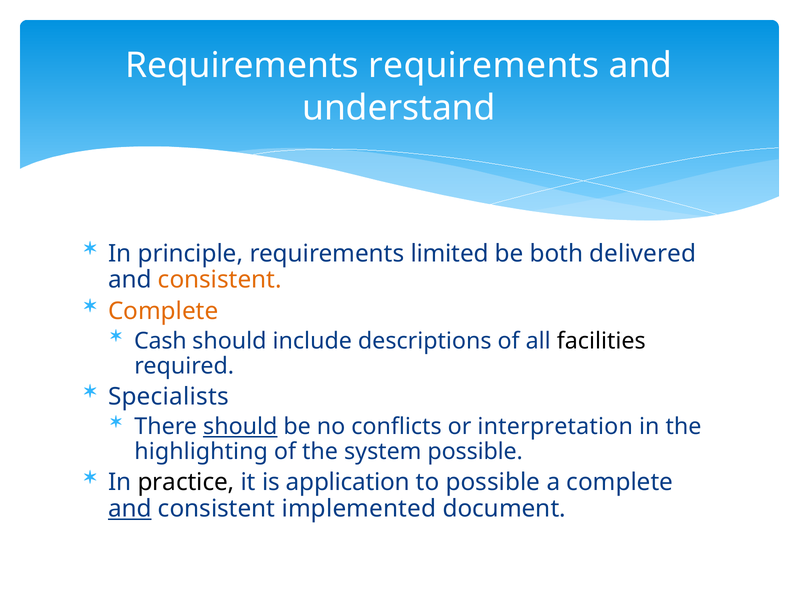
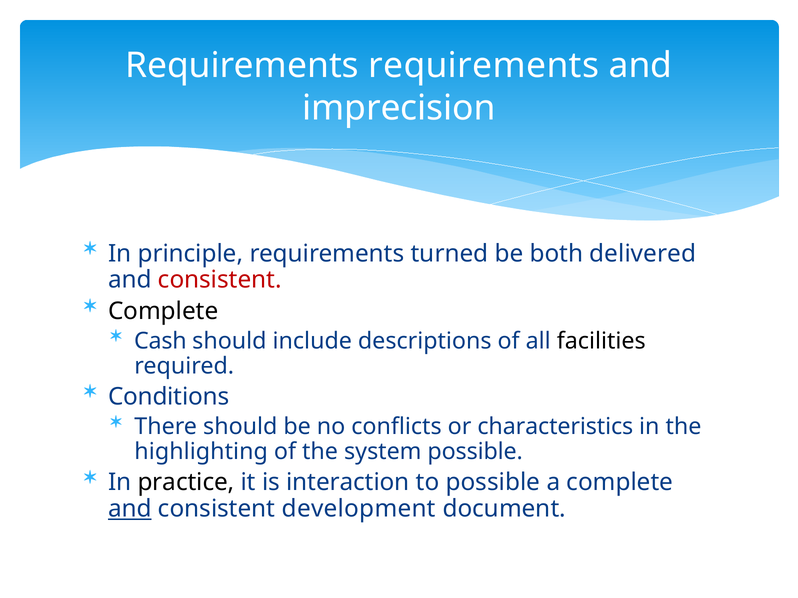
understand: understand -> imprecision (399, 108)
limited: limited -> turned (450, 254)
consistent colour: orange -> red (220, 280)
Complete colour: orange -> black (163, 311)
Specialists: Specialists -> Conditions (169, 397)
should underline: present -> none (240, 427)
interpretation: interpretation -> characteristics (555, 427)
application: application -> interaction (348, 483)
implemented: implemented -> development (359, 509)
